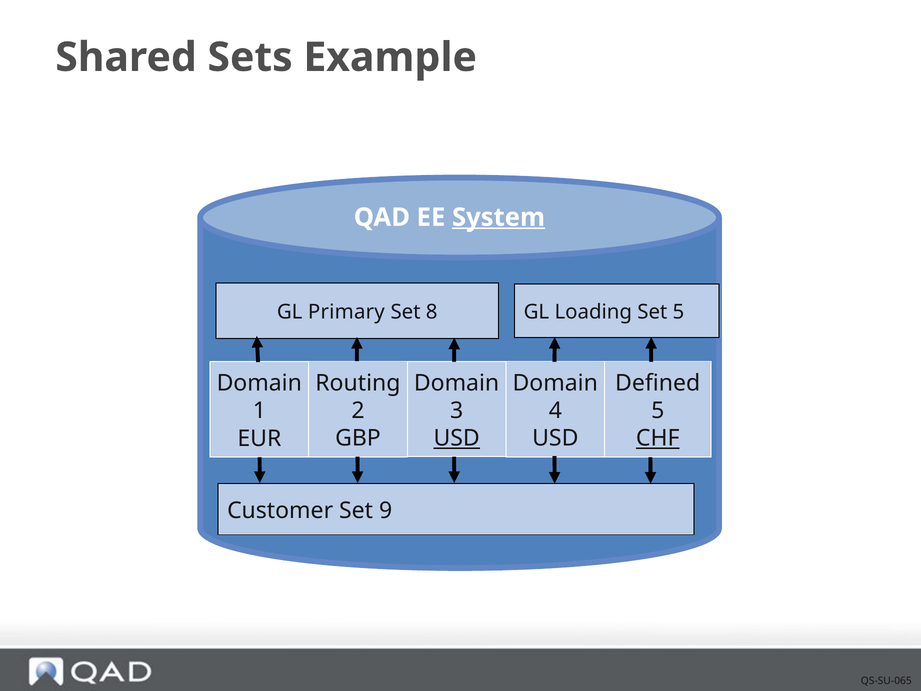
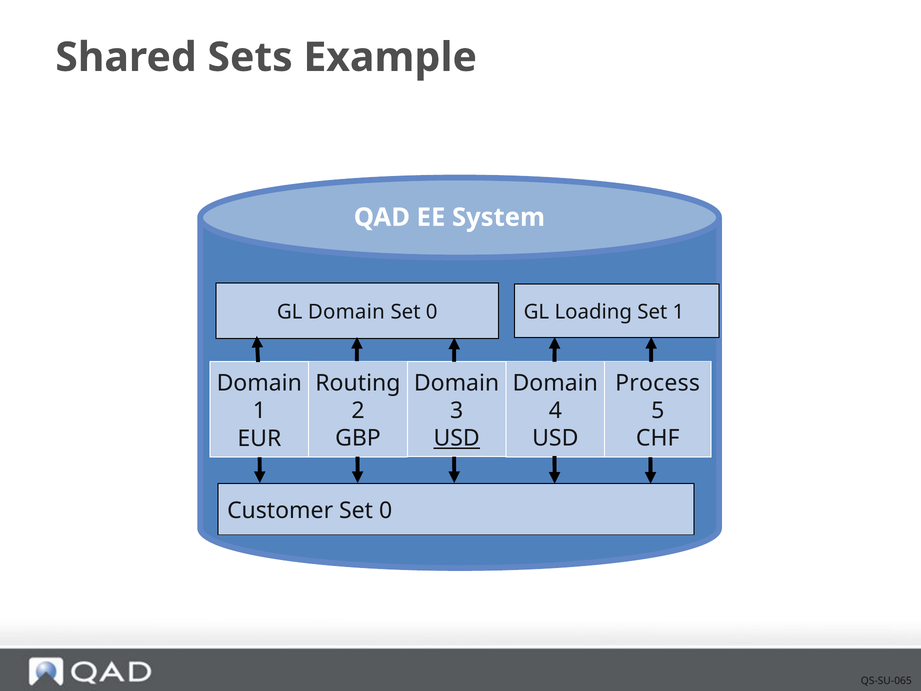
System underline: present -> none (498, 217)
GL Primary: Primary -> Domain (346, 312)
8: 8 -> 0 (432, 312)
Set 5: 5 -> 1 (678, 312)
Defined: Defined -> Process (658, 383)
CHF underline: present -> none (658, 438)
Customer Set 9: 9 -> 0 (386, 511)
